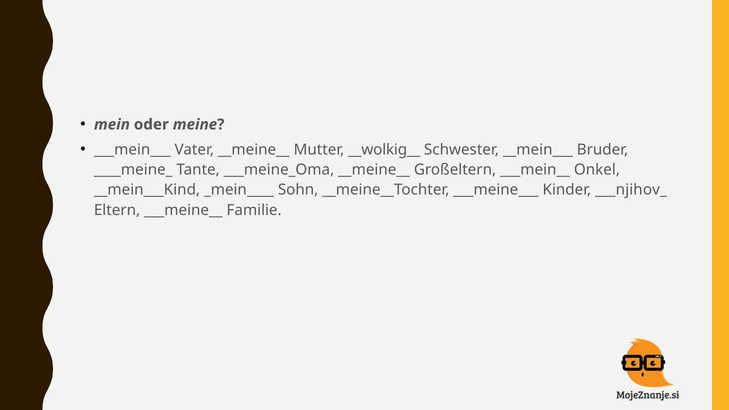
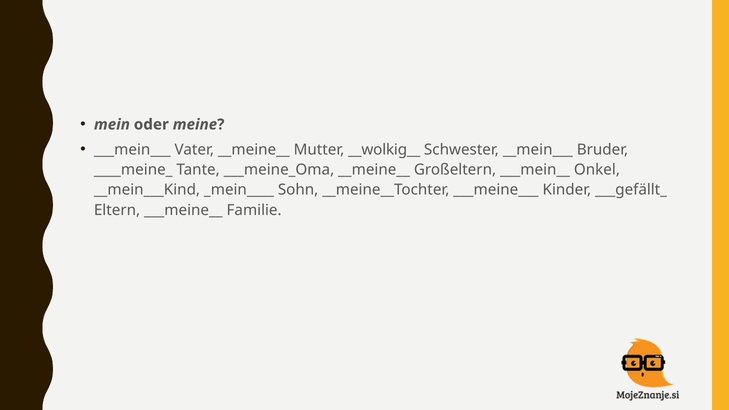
___njihov_: ___njihov_ -> ___gefällt_ (631, 190)
